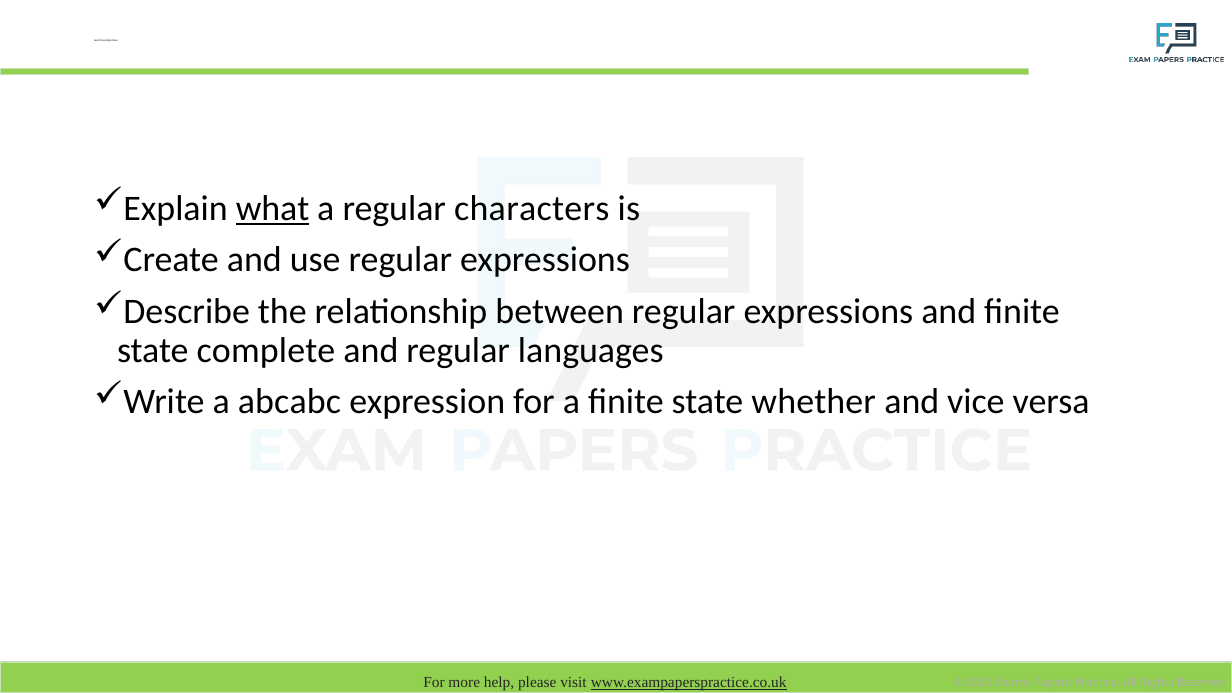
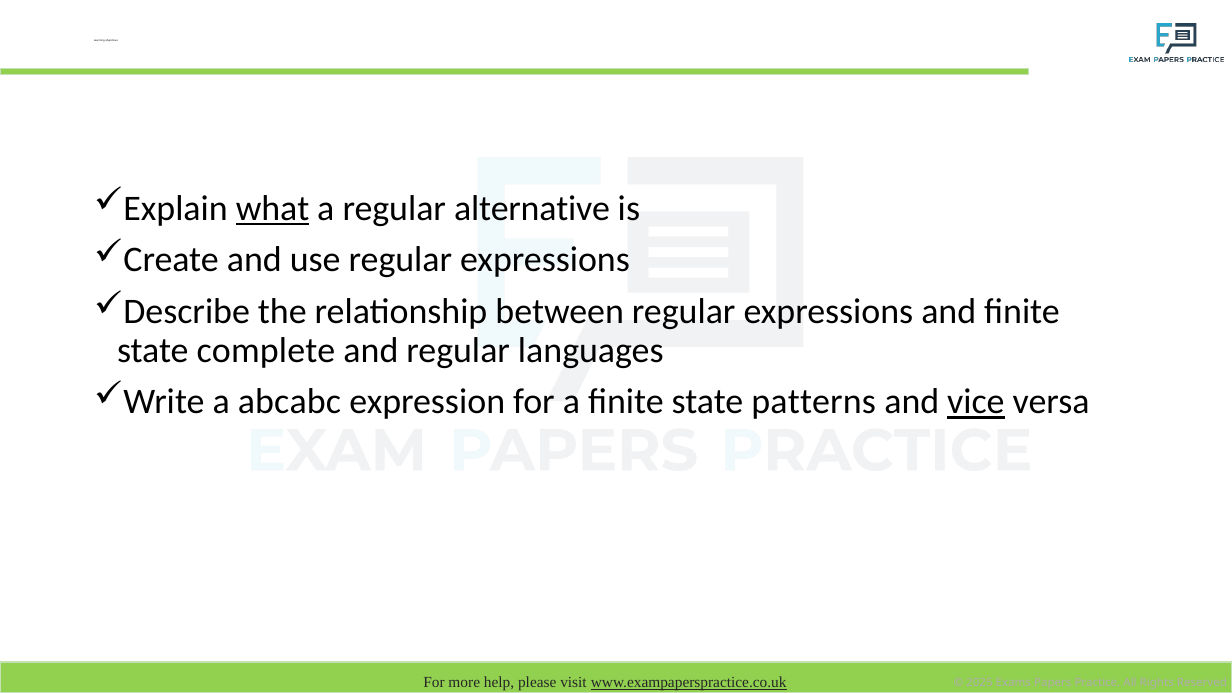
characters: characters -> alternative (532, 208)
whether: whether -> patterns (814, 402)
vice underline: none -> present (976, 402)
